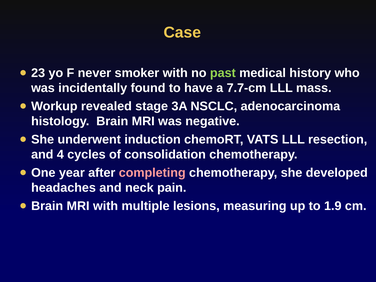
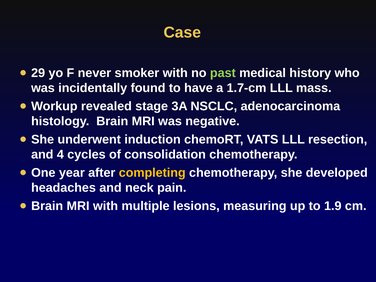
23: 23 -> 29 (38, 73)
7.7-cm: 7.7-cm -> 1.7-cm (246, 88)
completing colour: pink -> yellow (152, 173)
